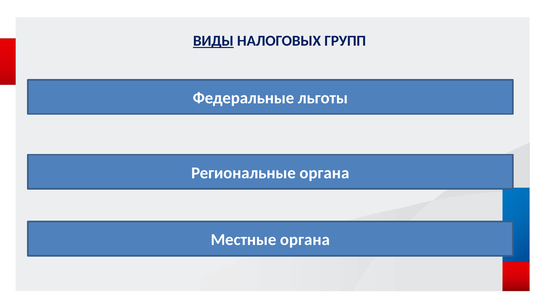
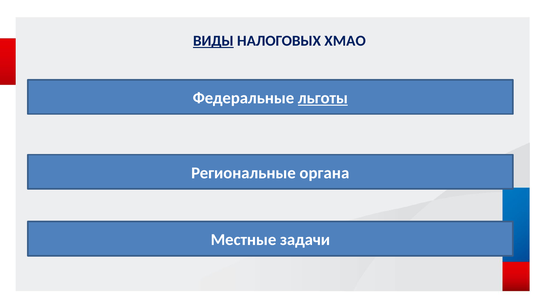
ГРУПП: ГРУПП -> ХМАО (345, 41)
льготы underline: none -> present (323, 98)
Местные органа: органа -> задачи (305, 240)
